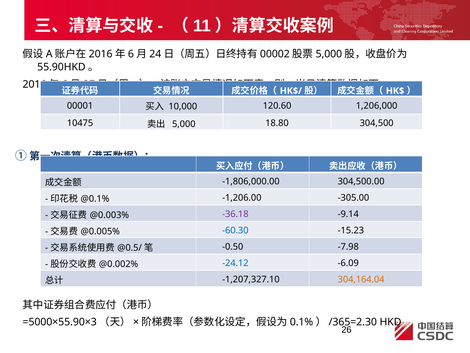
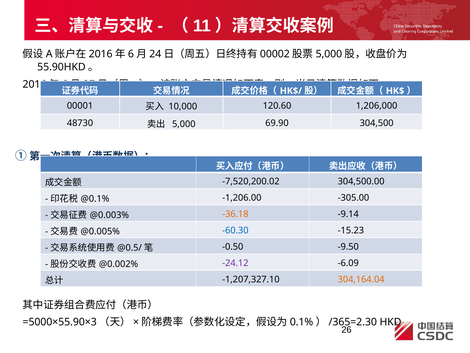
10475: 10475 -> 48730 (80, 123)
18.80: 18.80 -> 69.90 (277, 123)
-1,806,000.00: -1,806,000.00 -> -7,520,200.02 (251, 181)
-36.18 colour: purple -> orange (235, 214)
-7.98: -7.98 -> -9.50 (348, 247)
-24.12 colour: blue -> purple (235, 263)
